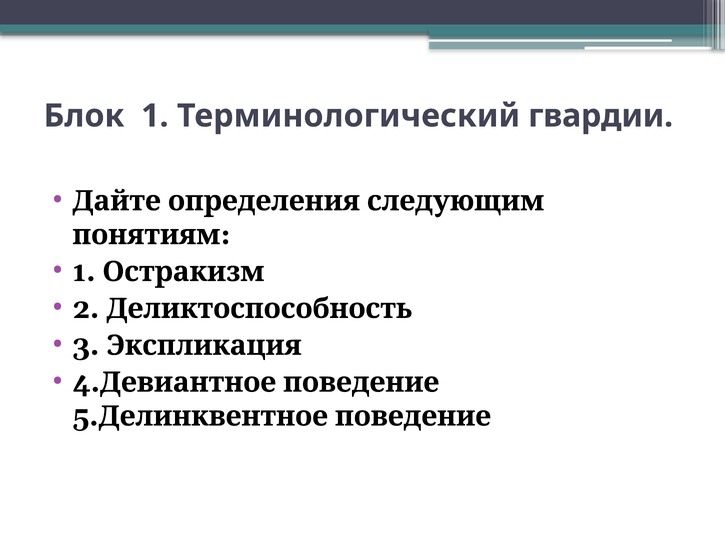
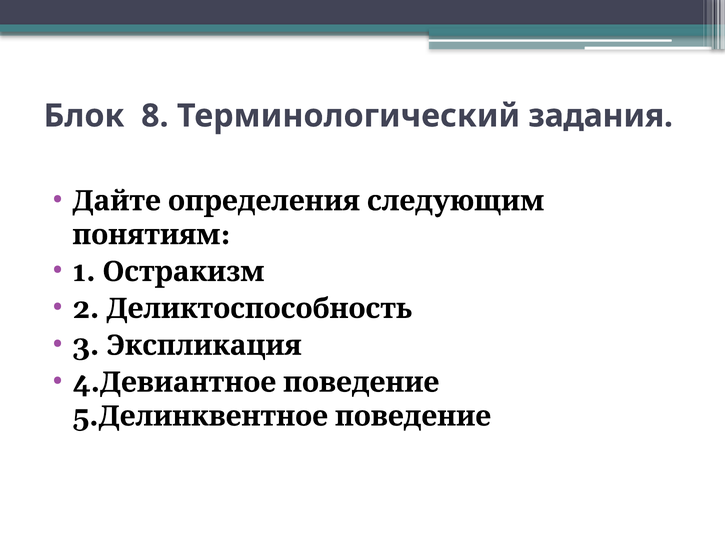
Блок 1: 1 -> 8 (155, 116)
гвардии: гвардии -> задания (601, 116)
